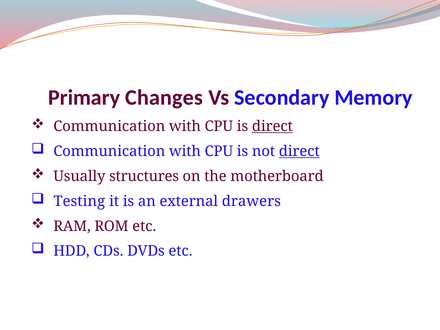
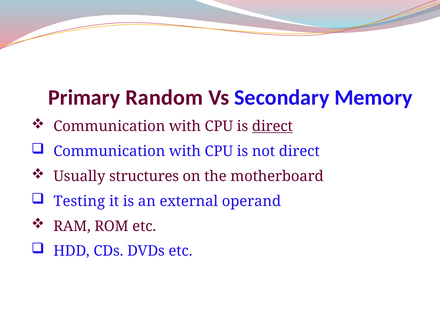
Changes: Changes -> Random (164, 98)
direct underline: present -> none (299, 151)
drawers: drawers -> operand (251, 201)
